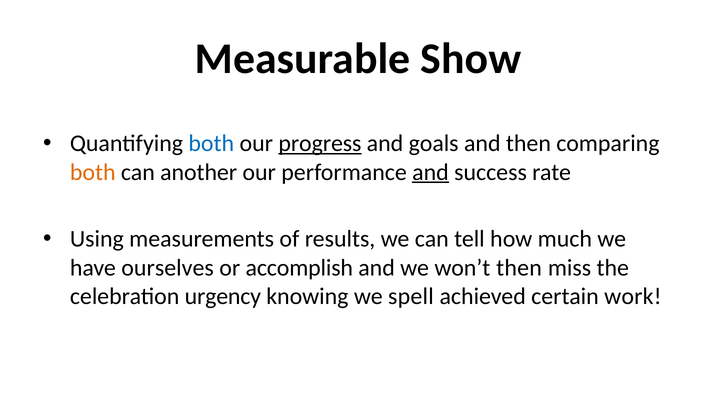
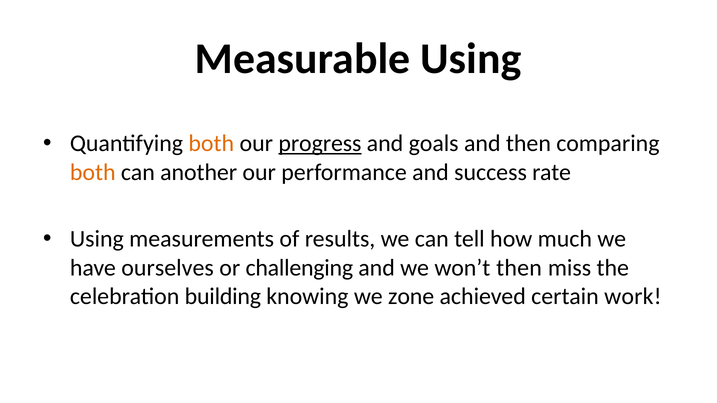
Measurable Show: Show -> Using (471, 59)
both colour: blue -> orange (211, 144)
and underline: present -> none (430, 172)
accomplish: accomplish -> challenging (299, 268)
urgency: urgency -> building (223, 297)
spell: spell -> zone (411, 297)
